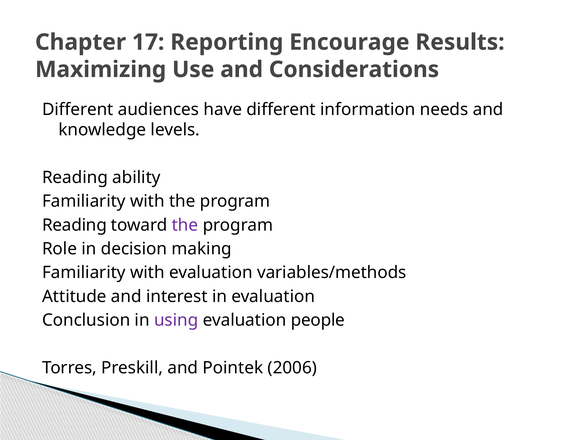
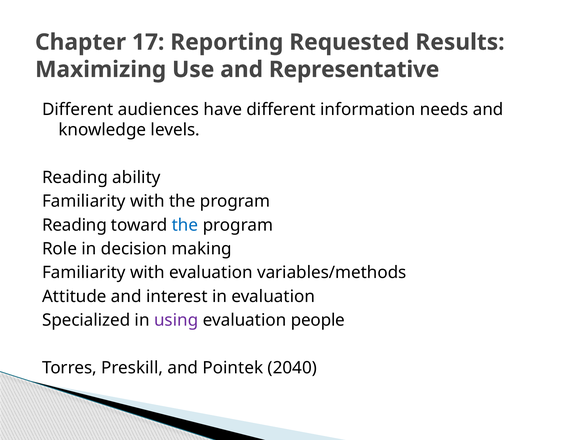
Encourage: Encourage -> Requested (349, 42)
Considerations: Considerations -> Representative (354, 69)
the colour: purple -> blue (185, 225)
Conclusion: Conclusion -> Specialized (86, 320)
2006: 2006 -> 2040 (292, 367)
